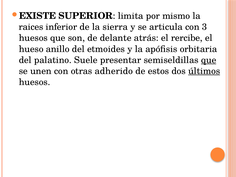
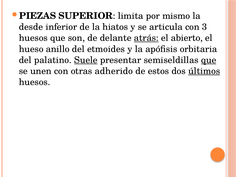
EXISTE: EXISTE -> PIEZAS (38, 16)
raices: raices -> desde (31, 27)
sierra: sierra -> hiatos (115, 27)
atrás underline: none -> present (146, 38)
rercibe: rercibe -> abierto (187, 38)
Suele underline: none -> present (86, 60)
